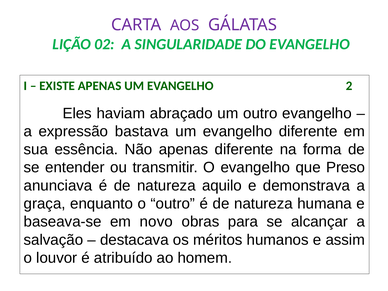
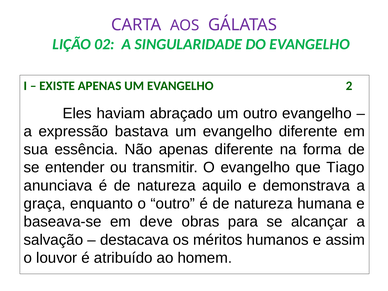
Preso: Preso -> Tiago (345, 168)
novo: novo -> deve (156, 222)
